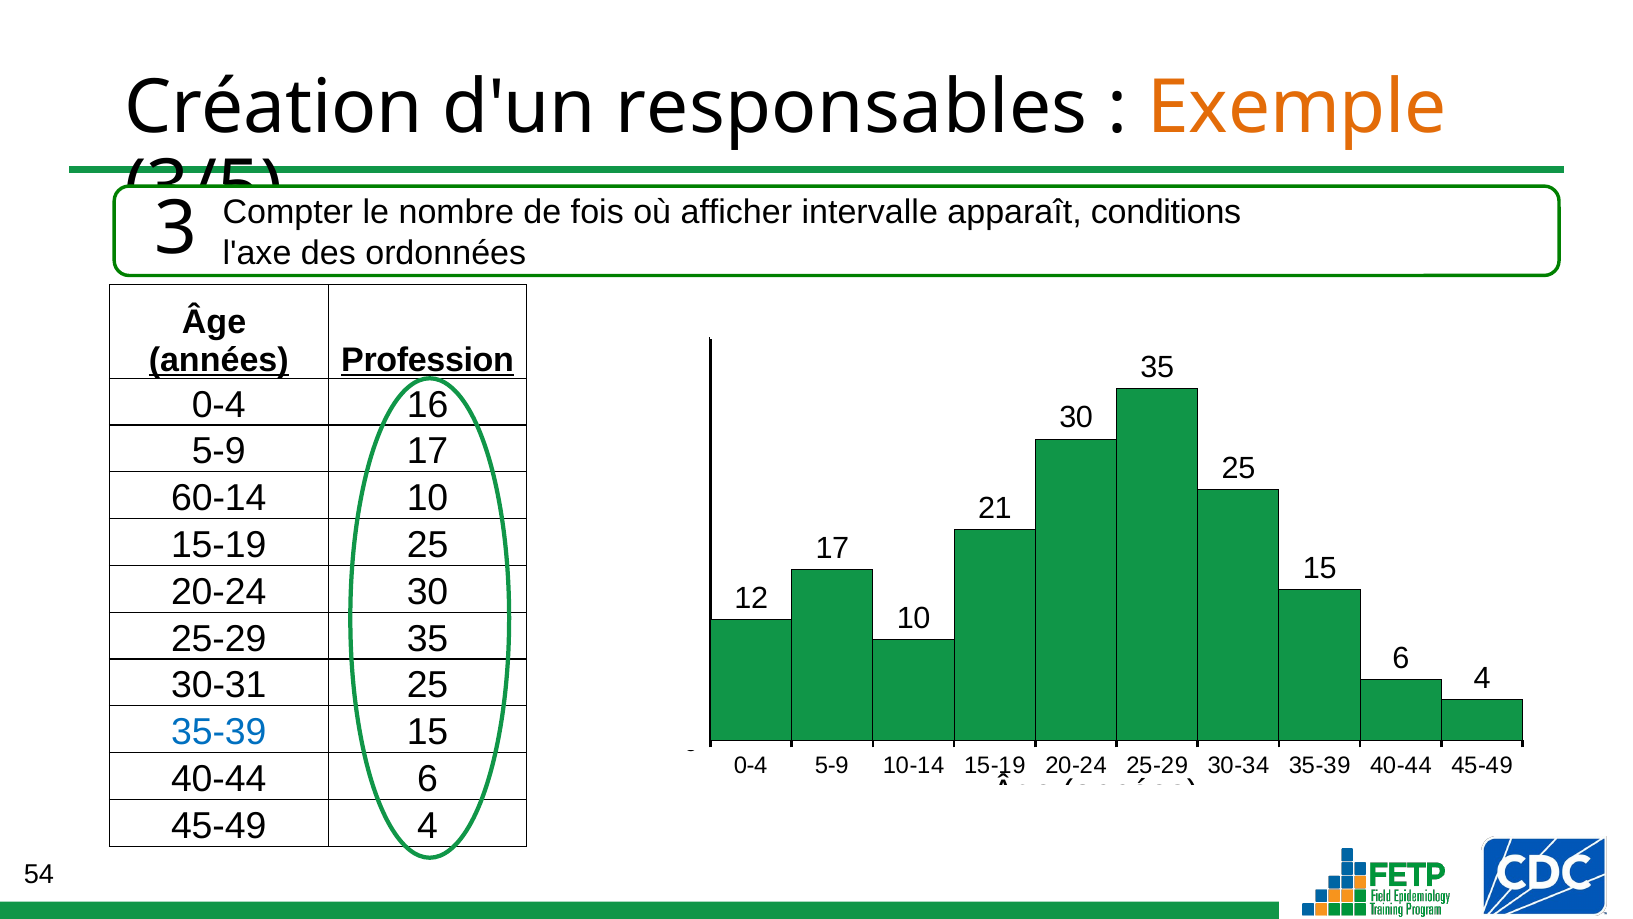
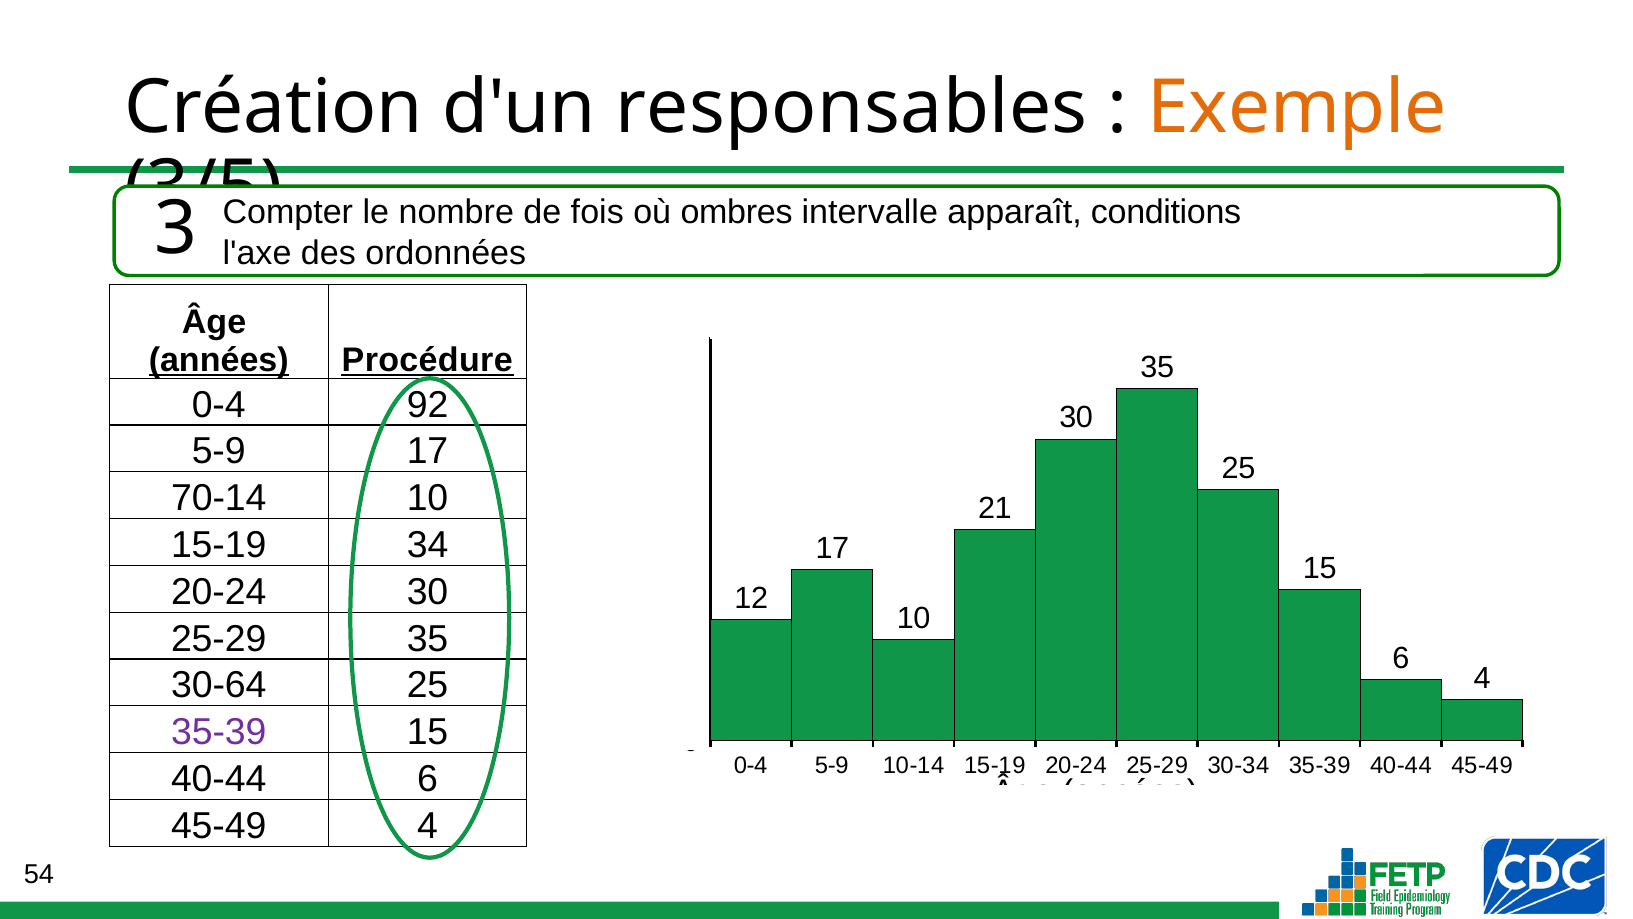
afficher: afficher -> ombres (737, 213)
Profession: Profession -> Procédure (427, 360)
16: 16 -> 92 (428, 404)
60-14: 60-14 -> 70-14 (219, 498)
15-19 25: 25 -> 34 (428, 545)
30-31: 30-31 -> 30-64 (219, 685)
35-39 colour: blue -> purple (219, 732)
